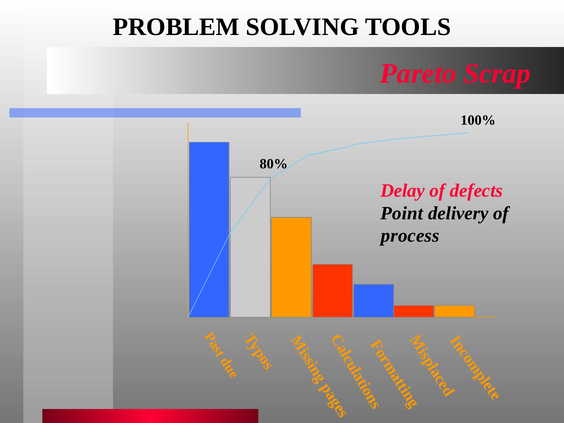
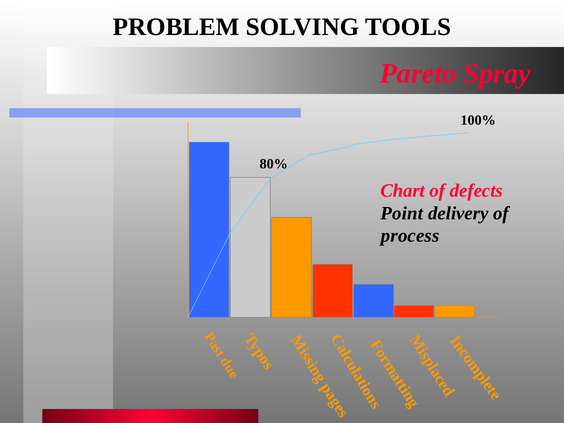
Scrap: Scrap -> Spray (497, 73)
Delay: Delay -> Chart (403, 191)
